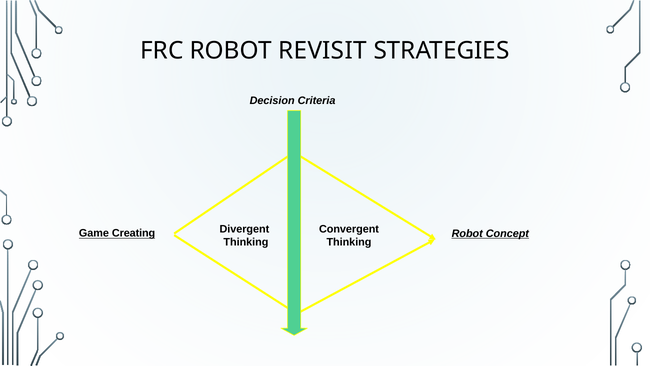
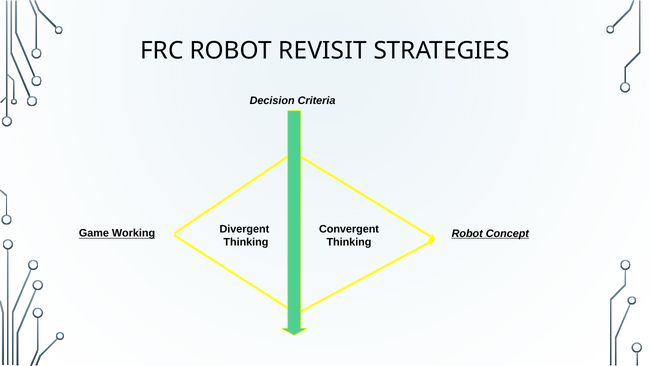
Creating: Creating -> Working (134, 233)
